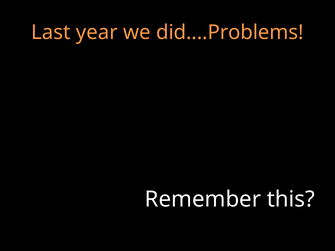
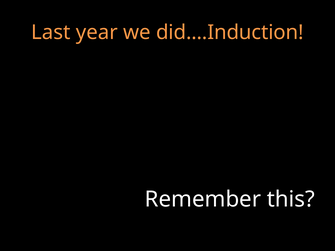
did....Problems: did....Problems -> did....Induction (230, 32)
